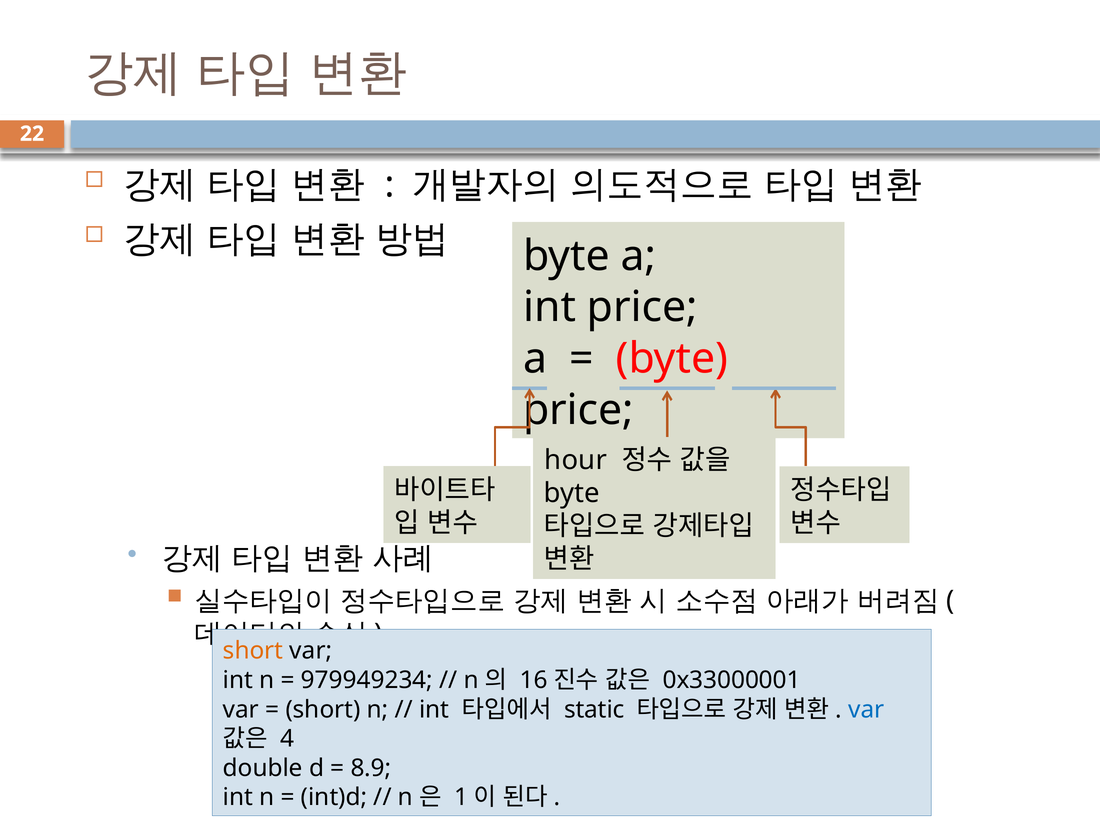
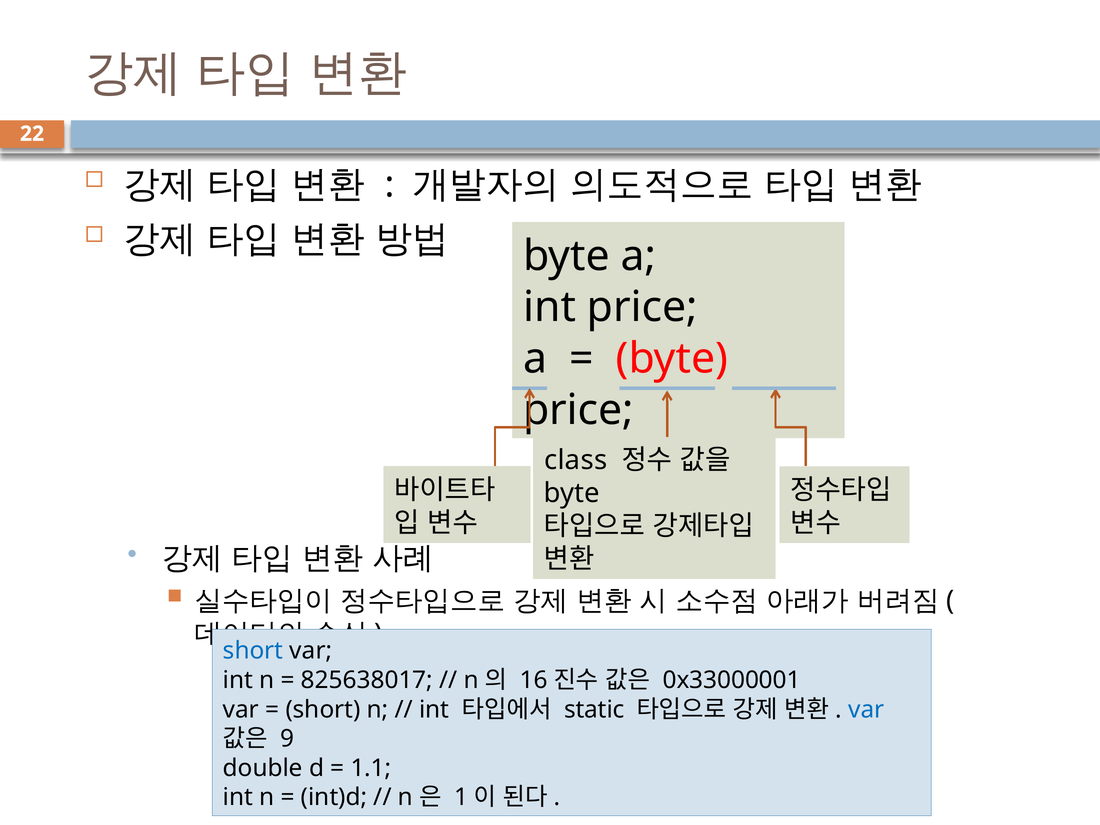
hour: hour -> class (576, 460)
short colour: orange -> blue (253, 651)
979949234: 979949234 -> 825638017 (367, 680)
4: 4 -> 9 (287, 739)
8.9: 8.9 -> 1.1 (371, 768)
